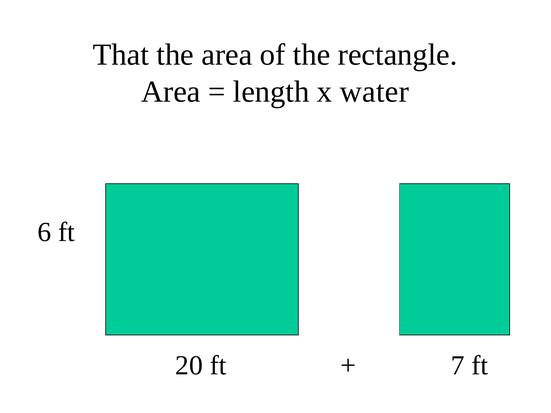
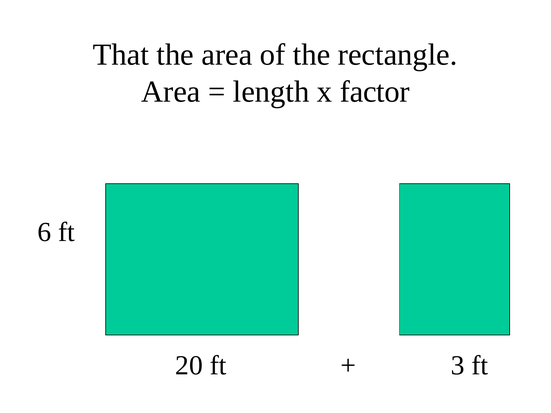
water: water -> factor (375, 92)
7: 7 -> 3 (458, 366)
